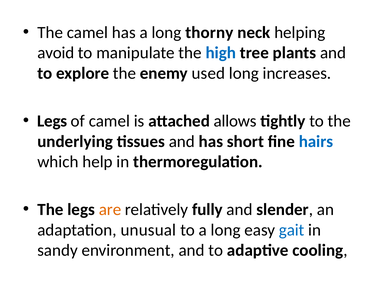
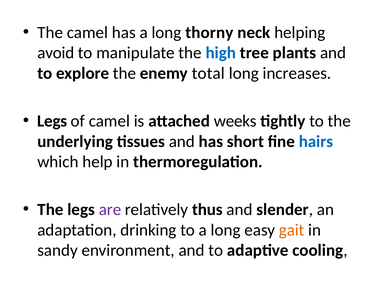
used: used -> total (208, 73)
allows: allows -> weeks (235, 121)
are colour: orange -> purple (110, 210)
fully: fully -> thus (207, 210)
unusual: unusual -> drinking (148, 230)
gait colour: blue -> orange (292, 230)
